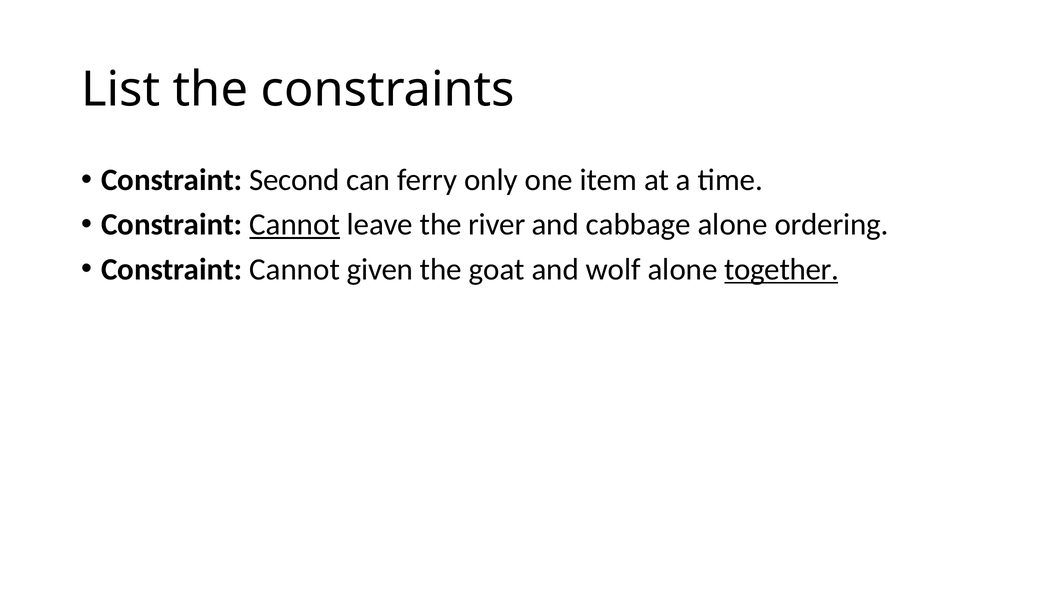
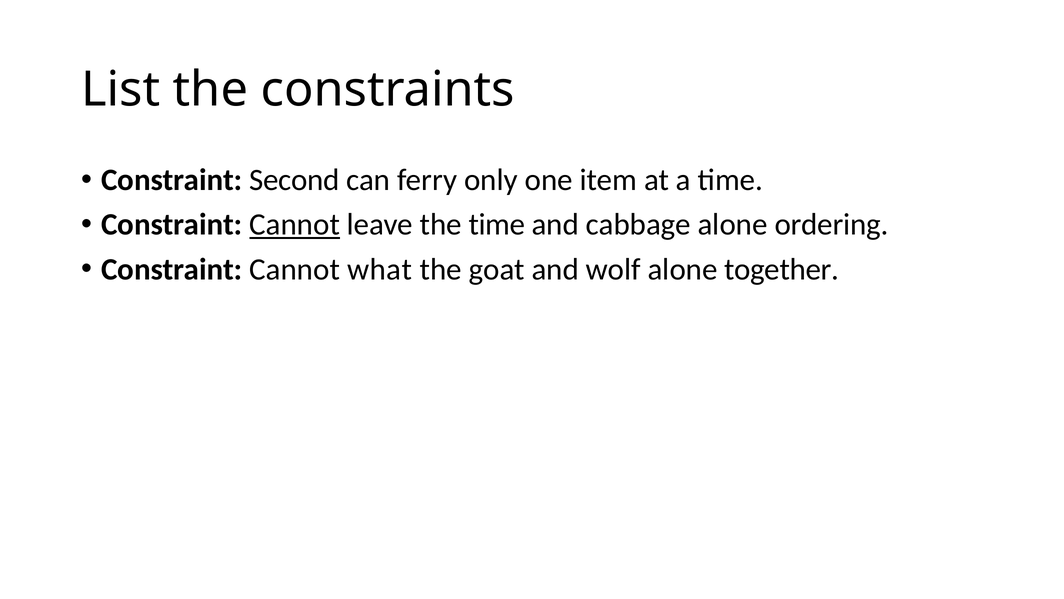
the river: river -> time (497, 225)
given: given -> what (380, 269)
together underline: present -> none (782, 269)
